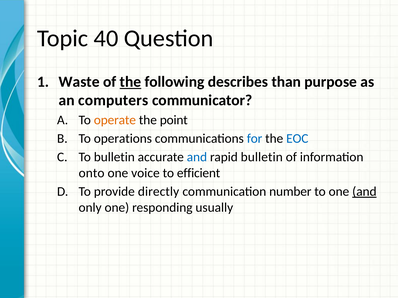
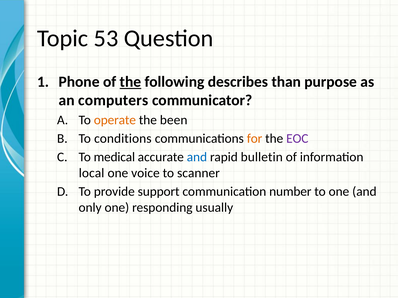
40: 40 -> 53 (106, 38)
Waste: Waste -> Phone (79, 82)
point: point -> been (174, 120)
operations: operations -> conditions (123, 139)
for colour: blue -> orange (255, 139)
EOC colour: blue -> purple (297, 139)
To bulletin: bulletin -> medical (114, 157)
onto: onto -> local (92, 173)
efficient: efficient -> scanner (198, 173)
directly: directly -> support (159, 192)
and underline: present -> none (364, 192)
